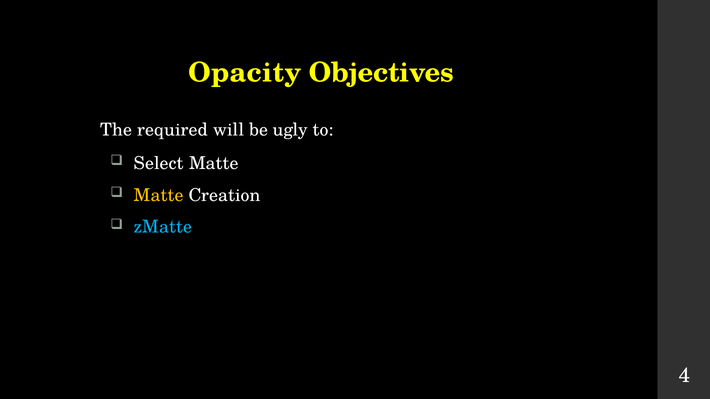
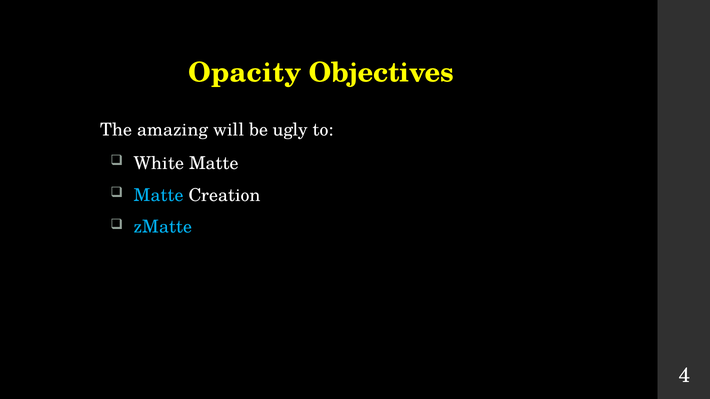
required: required -> amazing (173, 130)
Select: Select -> White (159, 163)
Matte colour: yellow -> light blue (159, 195)
